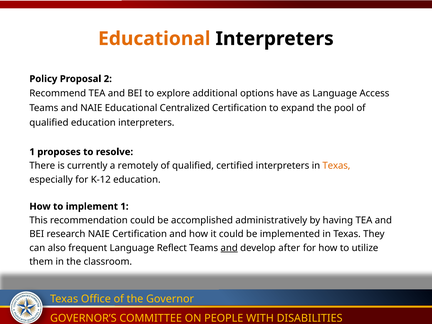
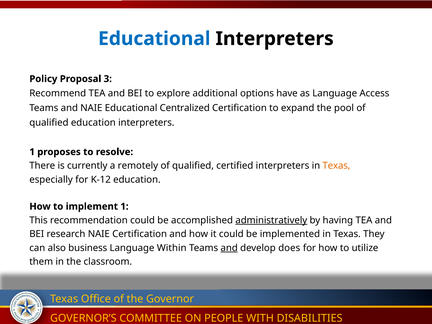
Educational colour: orange -> blue (154, 39)
2: 2 -> 3 (108, 79)
administratively underline: none -> present (271, 220)
frequent: frequent -> business (88, 248)
Reflect: Reflect -> Within (172, 248)
after: after -> does (289, 248)
